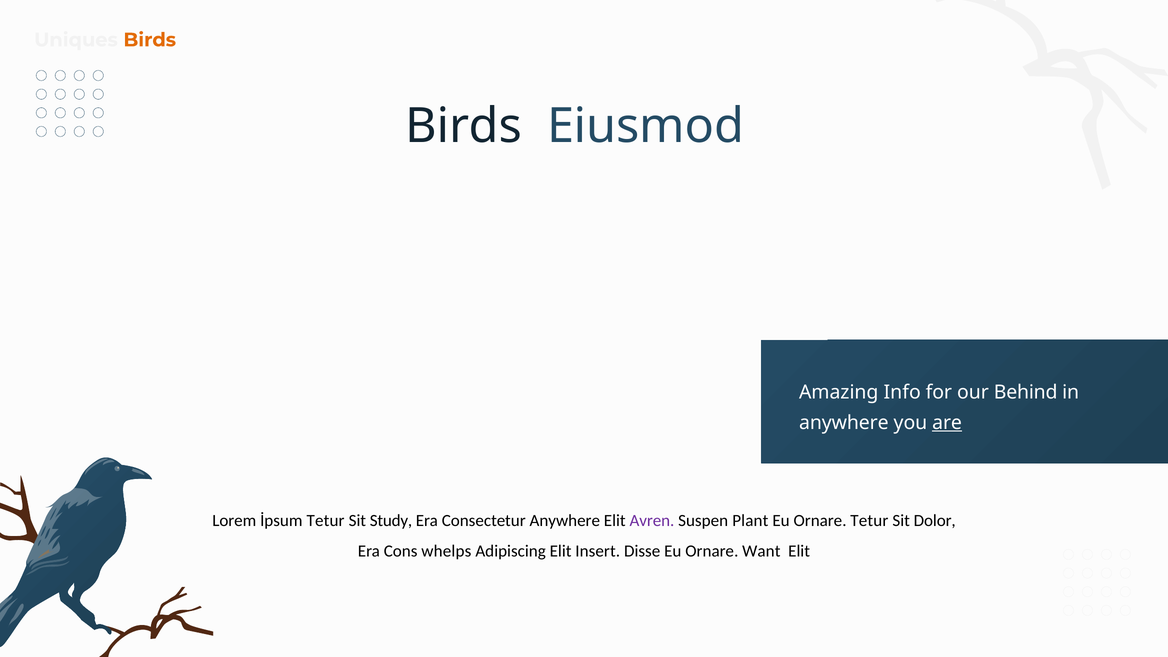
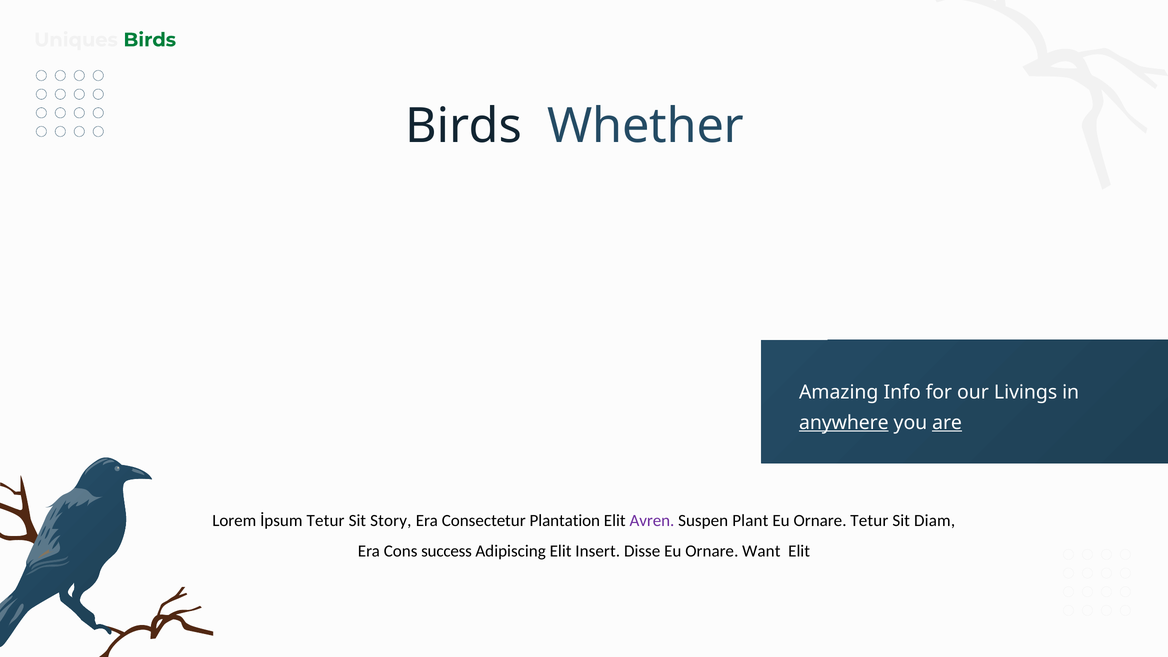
Birds colour: orange -> green (150, 40)
Eiusmod: Eiusmod -> Whether (646, 126)
Behind: Behind -> Livings (1026, 392)
anywhere underline: none -> present (844, 423)
Study: Study -> Story (391, 521)
Consectetur Anywhere: Anywhere -> Plantation (565, 521)
Dolor: Dolor -> Diam (935, 521)
whelps: whelps -> success (447, 551)
